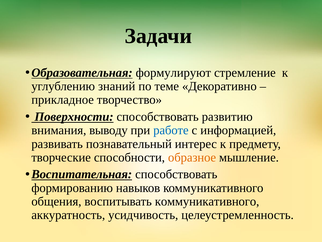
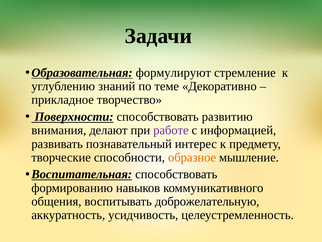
выводу: выводу -> делают (108, 130)
работе colour: blue -> purple (171, 130)
воспитывать коммуникативного: коммуникативного -> доброжелательную (207, 201)
